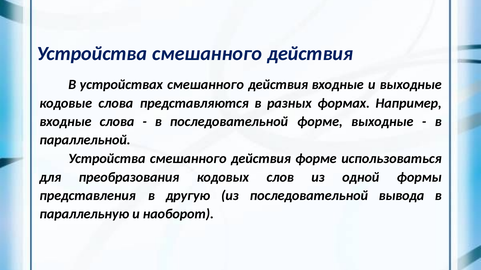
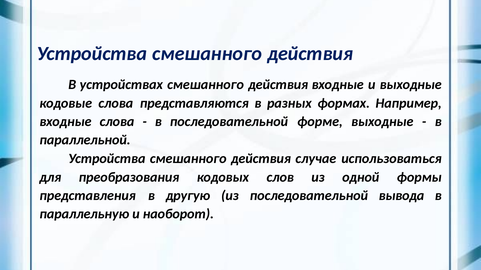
действия форме: форме -> случае (316, 159)
